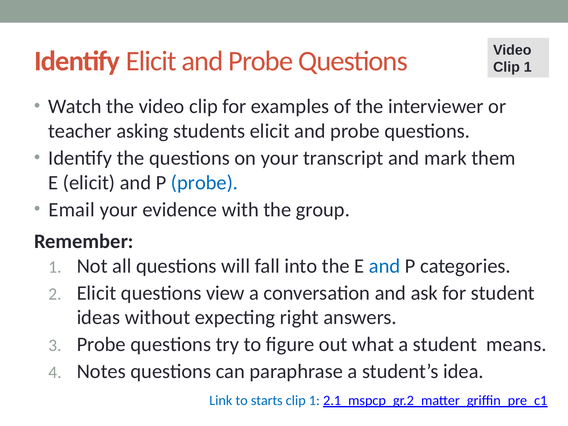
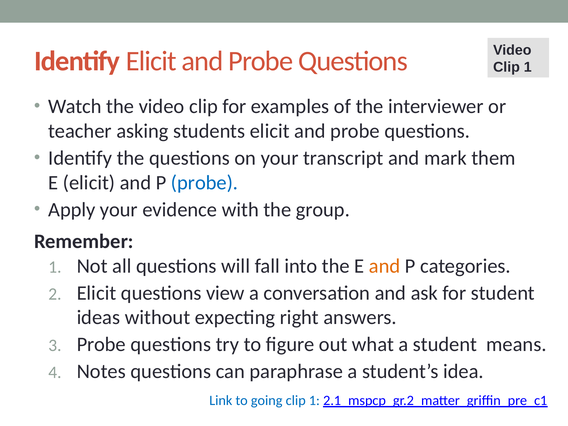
Email: Email -> Apply (72, 210)
and colour: blue -> orange (385, 266)
starts: starts -> going (267, 400)
